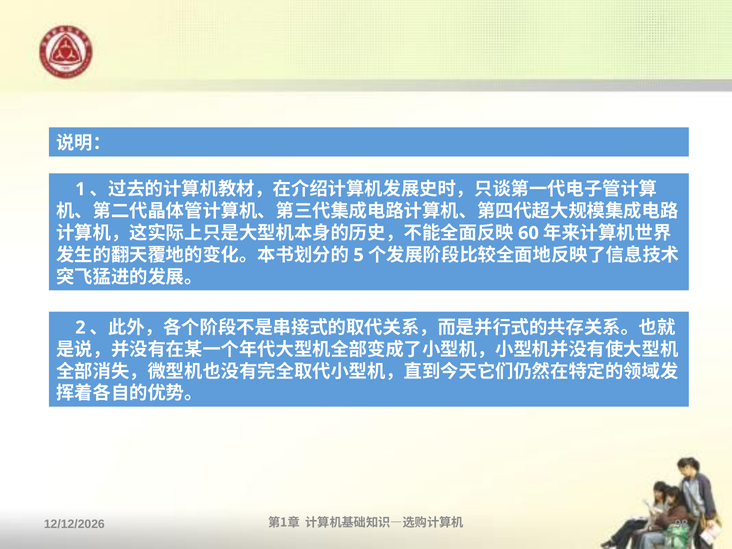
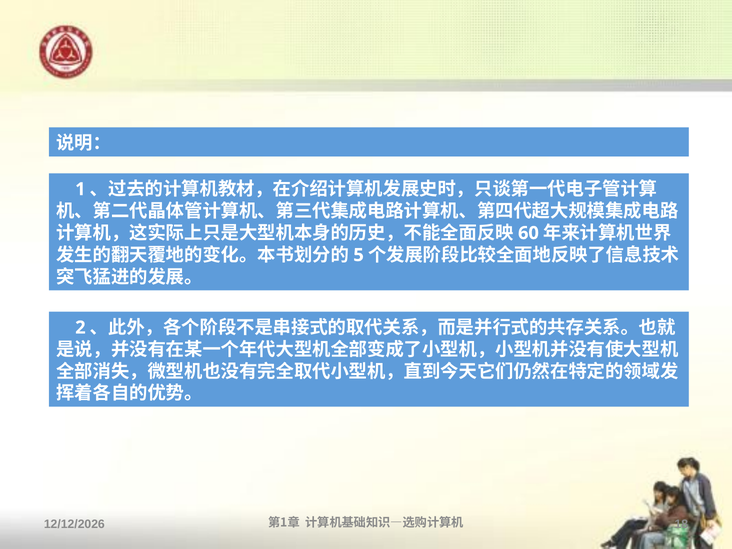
98: 98 -> 18 (681, 524)
